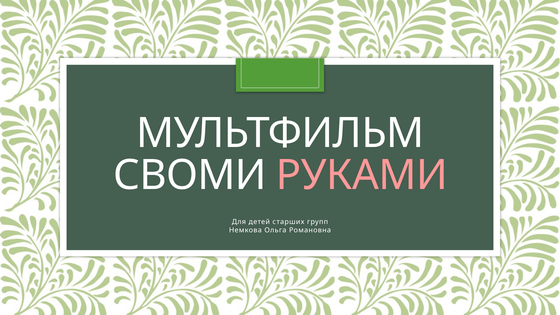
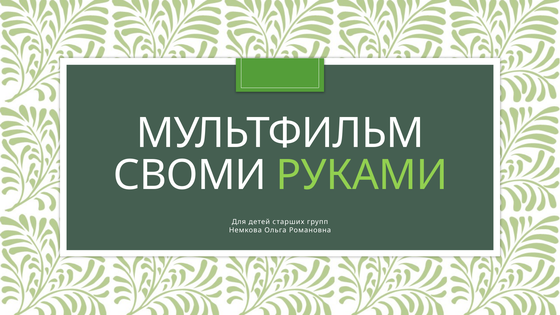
РУКАМИ colour: pink -> light green (362, 175)
